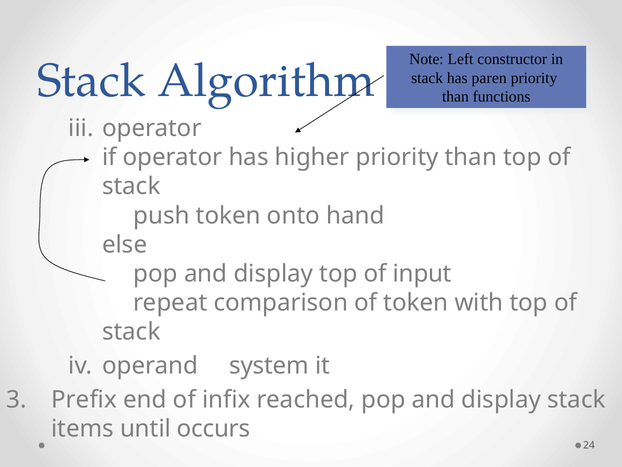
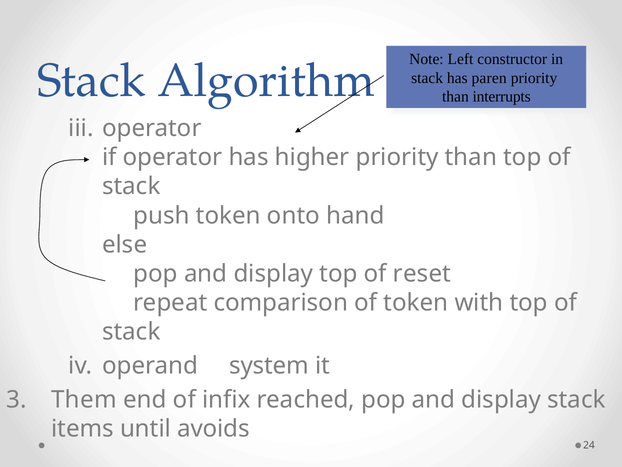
functions: functions -> interrupts (502, 97)
input: input -> reset (422, 273)
Prefix: Prefix -> Them (84, 399)
occurs: occurs -> avoids (214, 428)
